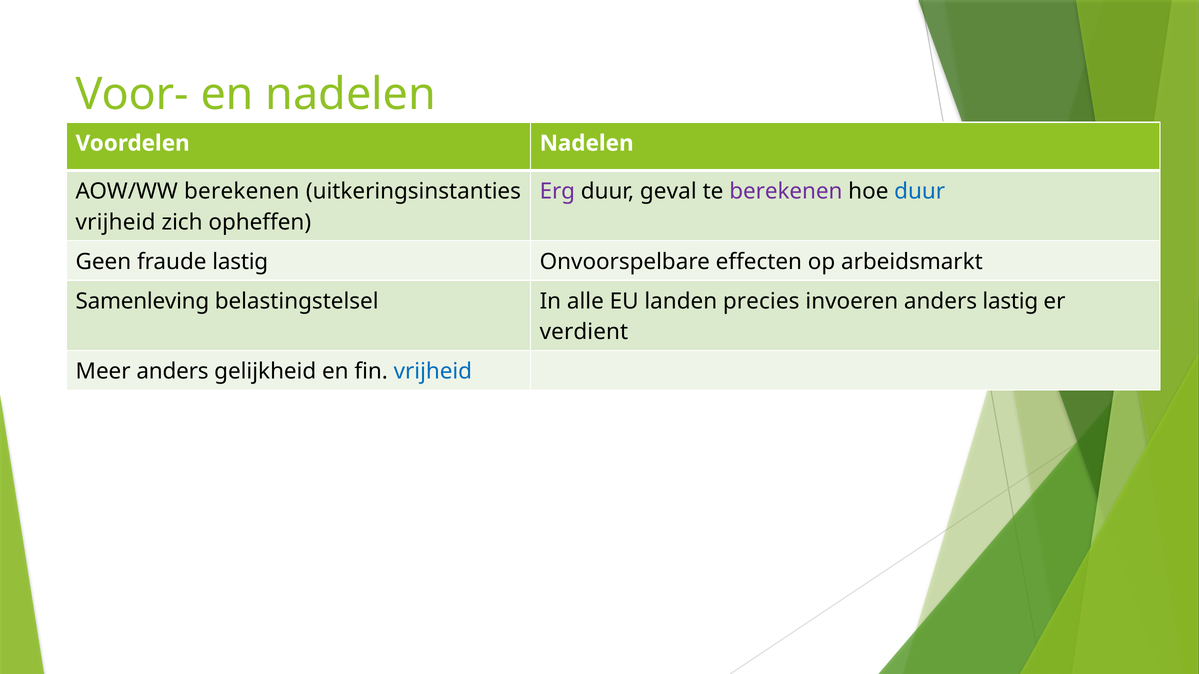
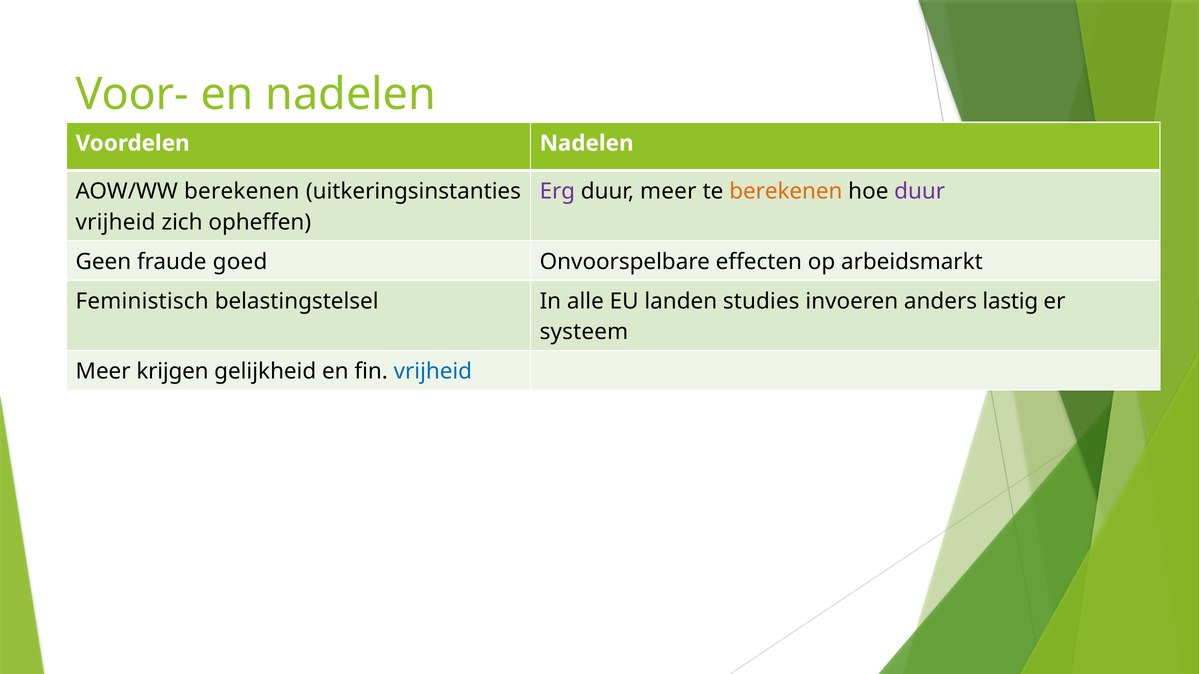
duur geval: geval -> meer (668, 192)
berekenen colour: purple -> orange (786, 192)
duur colour: blue -> purple (920, 192)
fraude lastig: lastig -> goed (240, 262)
Samenleving: Samenleving -> Feministisch (142, 301)
precies: precies -> studies (761, 301)
verdient: verdient -> systeem (584, 332)
Meer anders: anders -> krijgen (173, 372)
